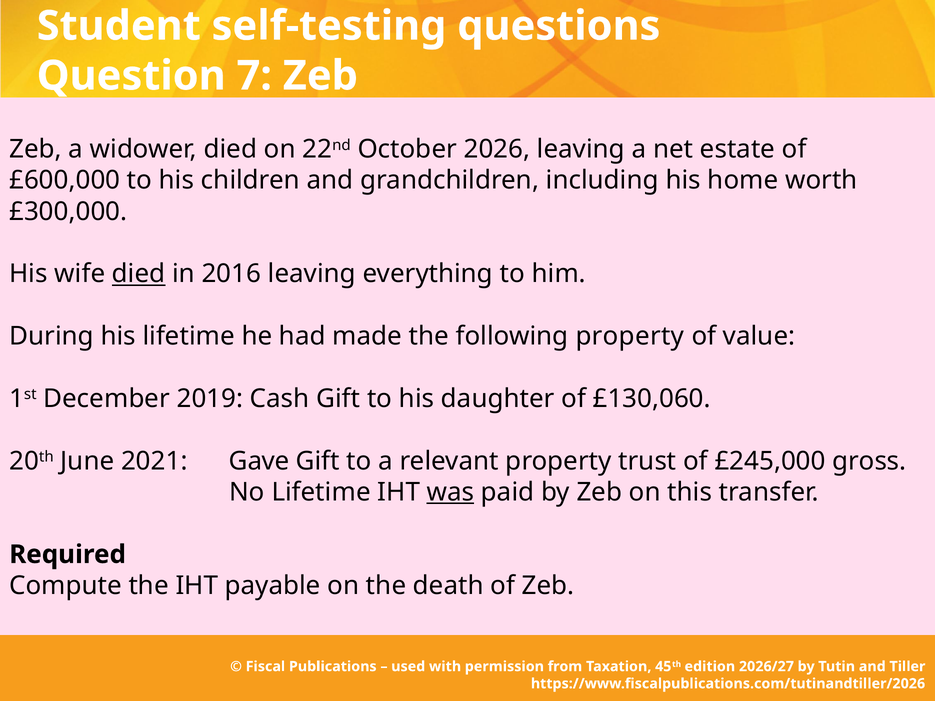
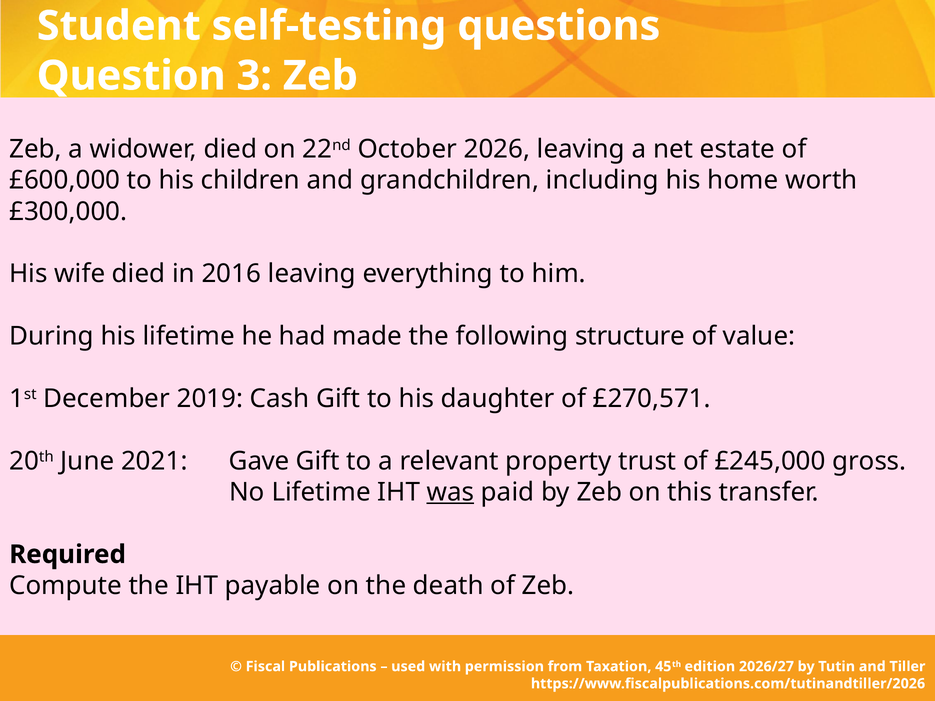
7: 7 -> 3 (254, 76)
died underline: present -> none (139, 274)
following property: property -> structure (630, 336)
£130,060: £130,060 -> £270,571 (652, 399)
